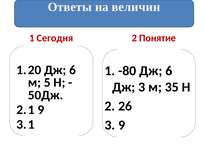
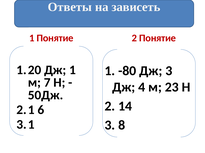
величин: величин -> зависеть (136, 7)
1 Сегодня: Сегодня -> Понятие (55, 38)
6: 6 -> 1 (72, 70)
-80 Дж 6: 6 -> 3 (169, 71)
5: 5 -> 7 (47, 83)
Дж 3: 3 -> 4 (142, 87)
35: 35 -> 23 (172, 87)
26: 26 -> 14 (125, 107)
9: 9 -> 6 (41, 110)
3 9: 9 -> 8 (122, 126)
